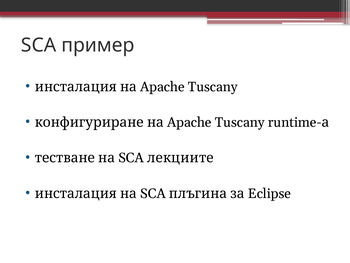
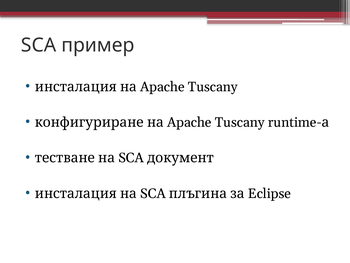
лекциите: лекциите -> документ (180, 158)
